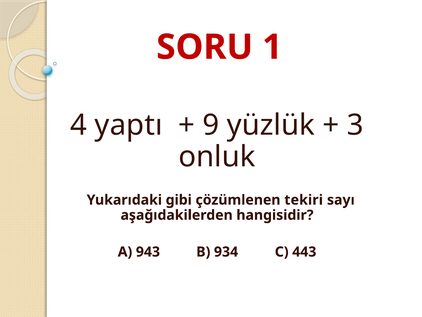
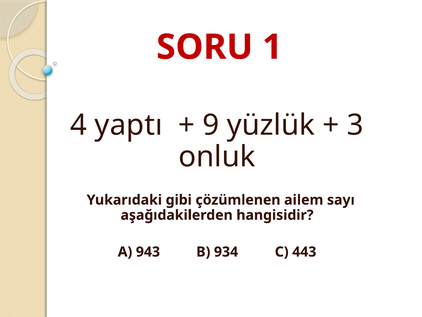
tekiri: tekiri -> ailem (304, 200)
